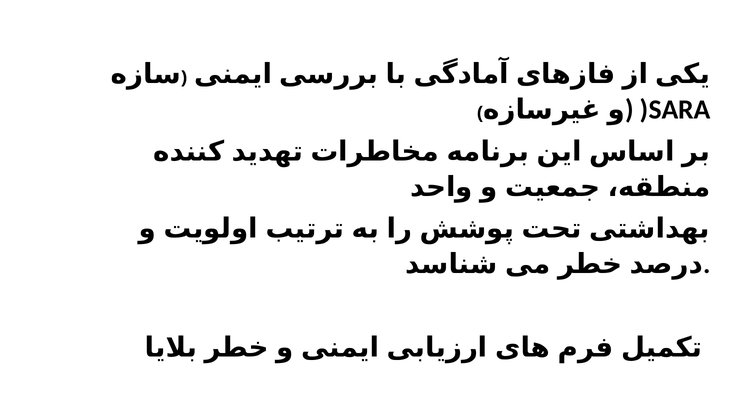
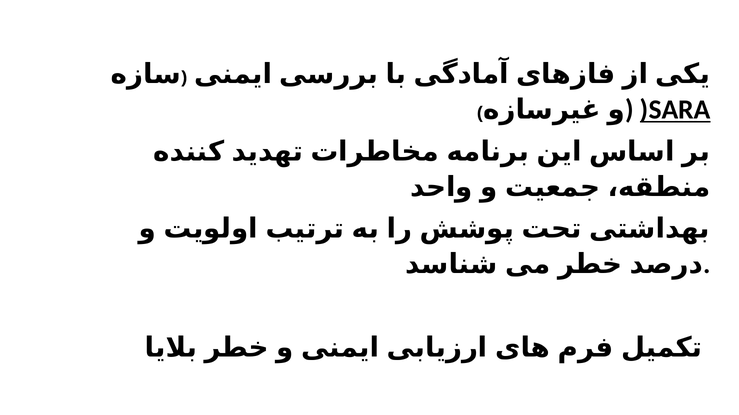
)SARA underline: none -> present (675, 110)
